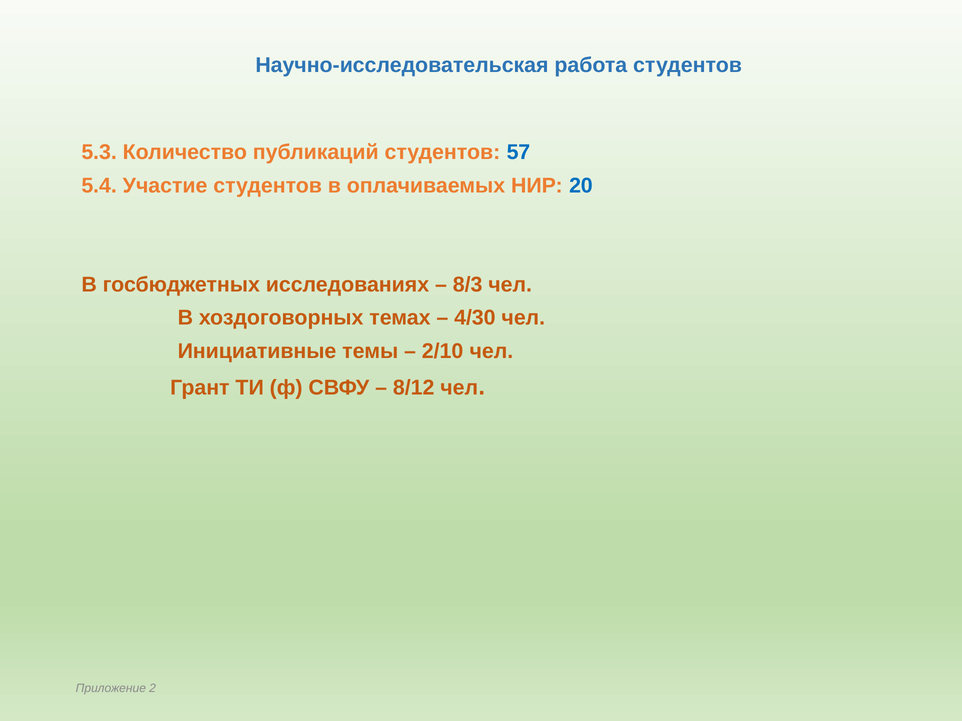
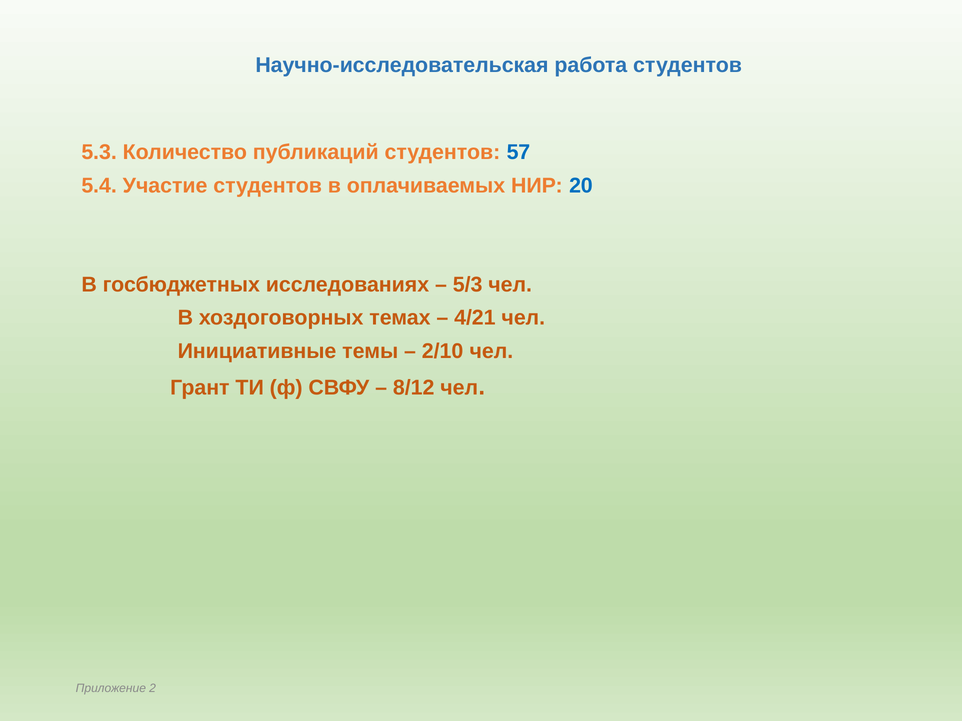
8/3: 8/3 -> 5/3 (468, 285)
4/30: 4/30 -> 4/21 (475, 318)
